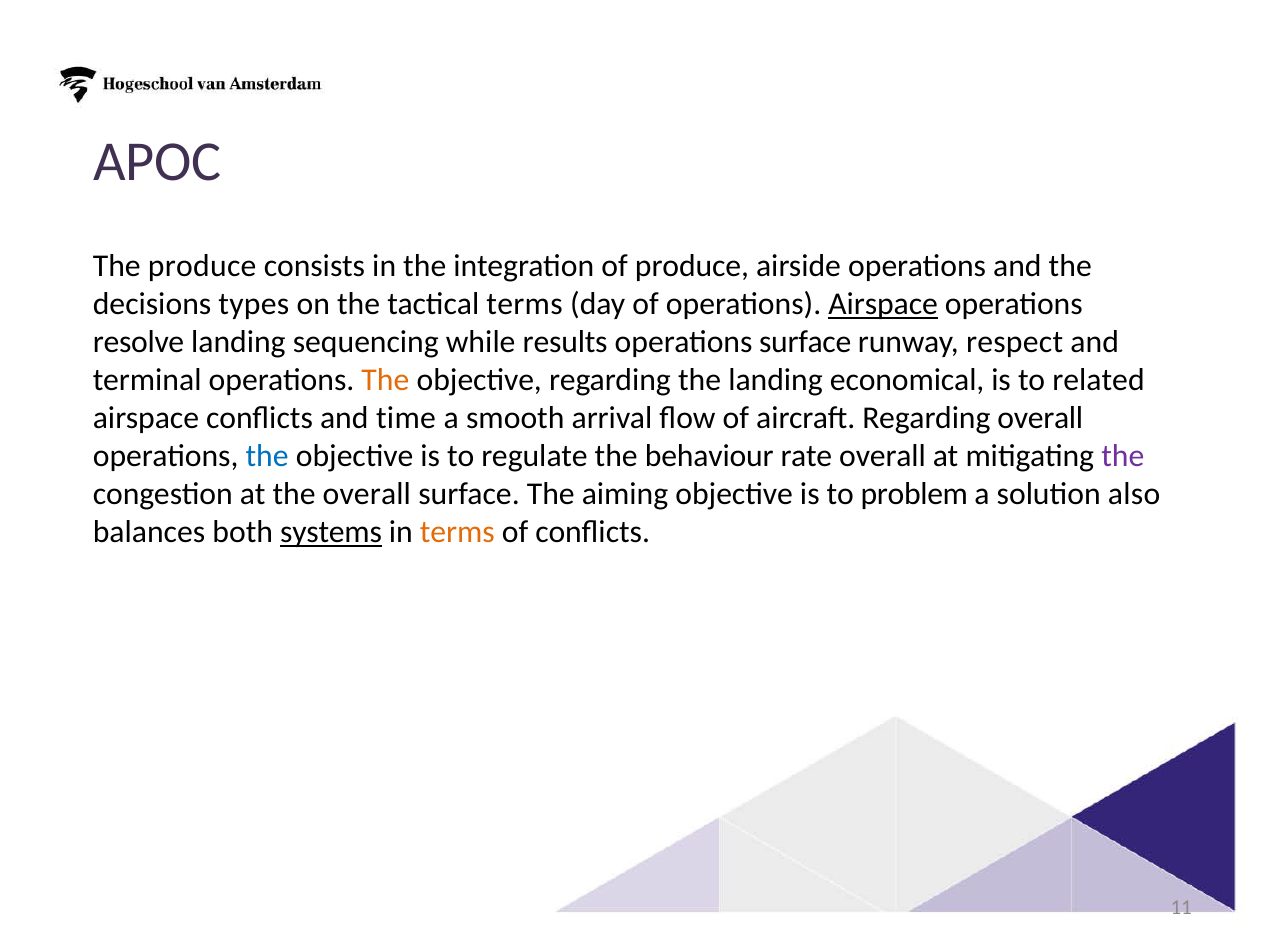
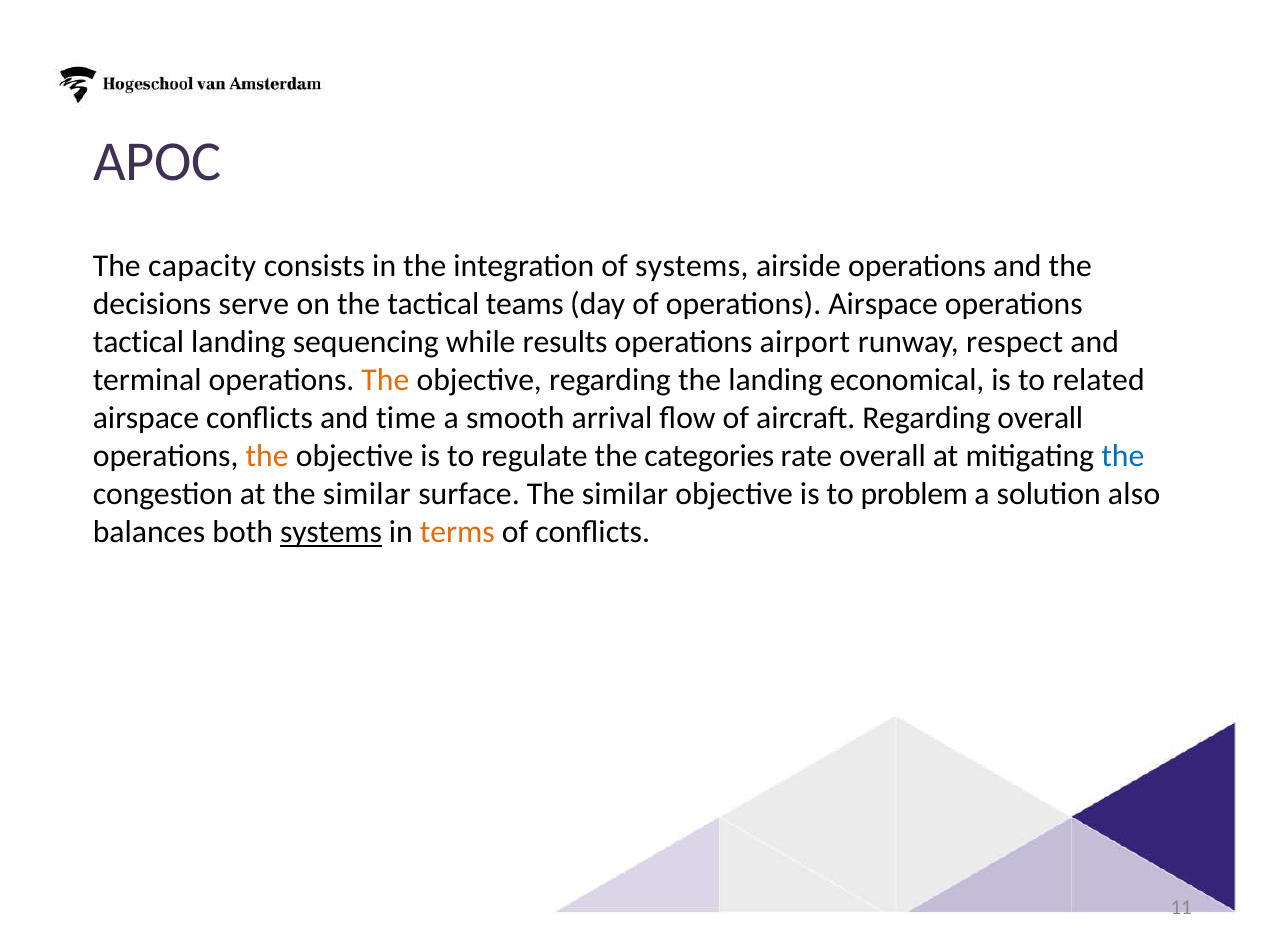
The produce: produce -> capacity (202, 266)
of produce: produce -> systems (692, 266)
types: types -> serve (254, 304)
tactical terms: terms -> teams (525, 304)
Airspace underline: present -> none (883, 304)
resolve: resolve -> tactical (139, 342)
operations surface: surface -> airport (805, 342)
the colour: blue -> orange (267, 456)
behaviour: behaviour -> categories (709, 456)
the colour: purple -> blue (1123, 456)
at the overall: overall -> similar (367, 494)
surface The aiming: aiming -> similar (625, 494)
